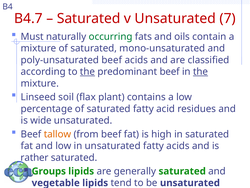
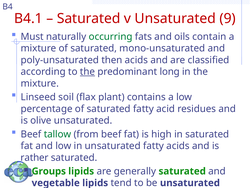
B4.7: B4.7 -> B4.1 (28, 18)
7: 7 -> 9 (228, 18)
poly-unsaturated beef: beef -> then (112, 60)
predominant beef: beef -> long (170, 72)
the underline: present -> none (201, 72)
wide: wide -> olive (41, 120)
tallow colour: orange -> green (57, 134)
